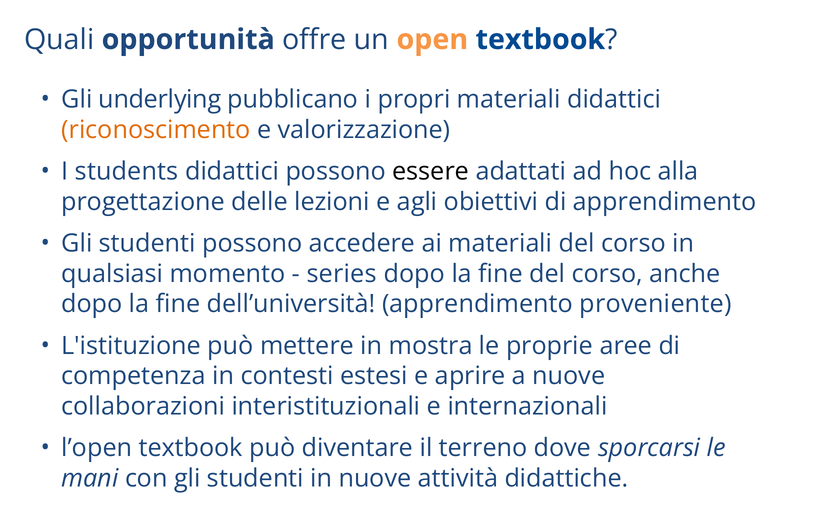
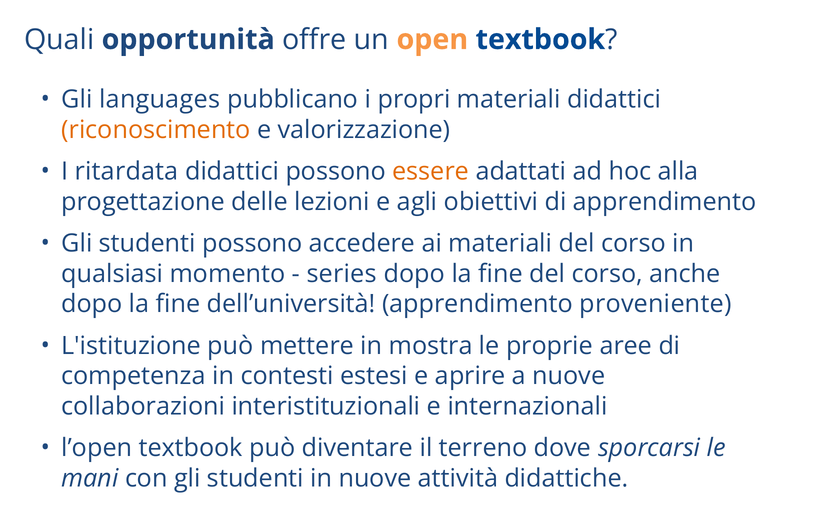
underlying: underlying -> languages (160, 100)
students: students -> ritardata (127, 172)
essere colour: black -> orange (431, 172)
